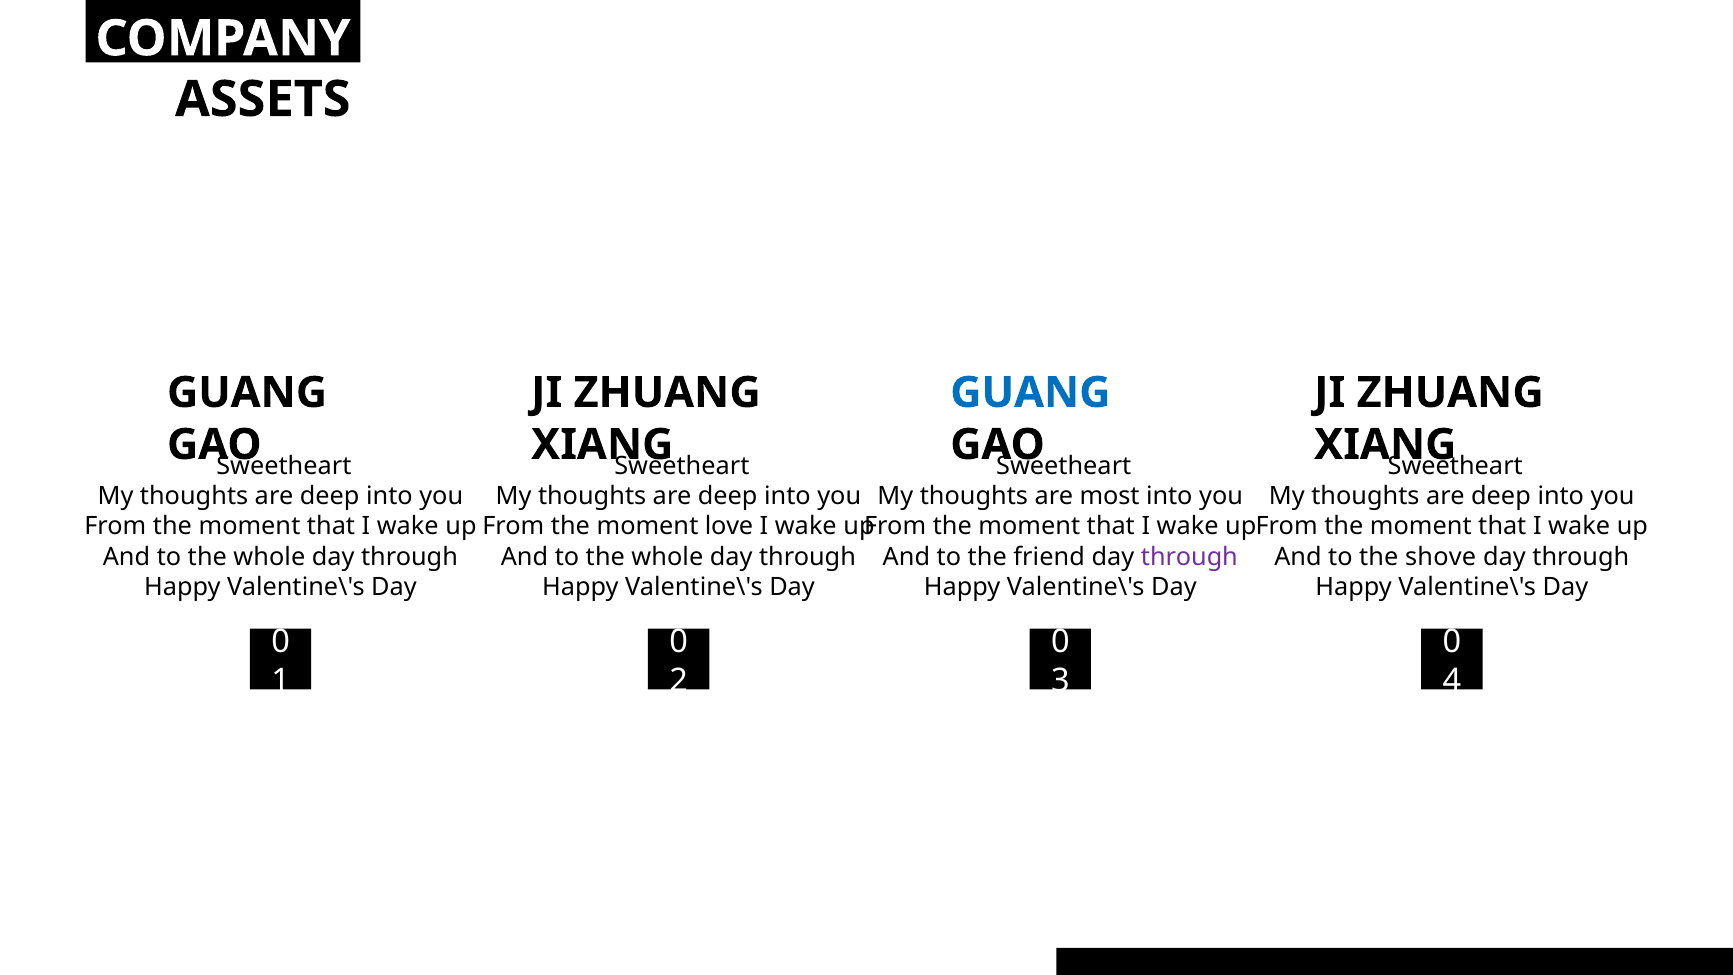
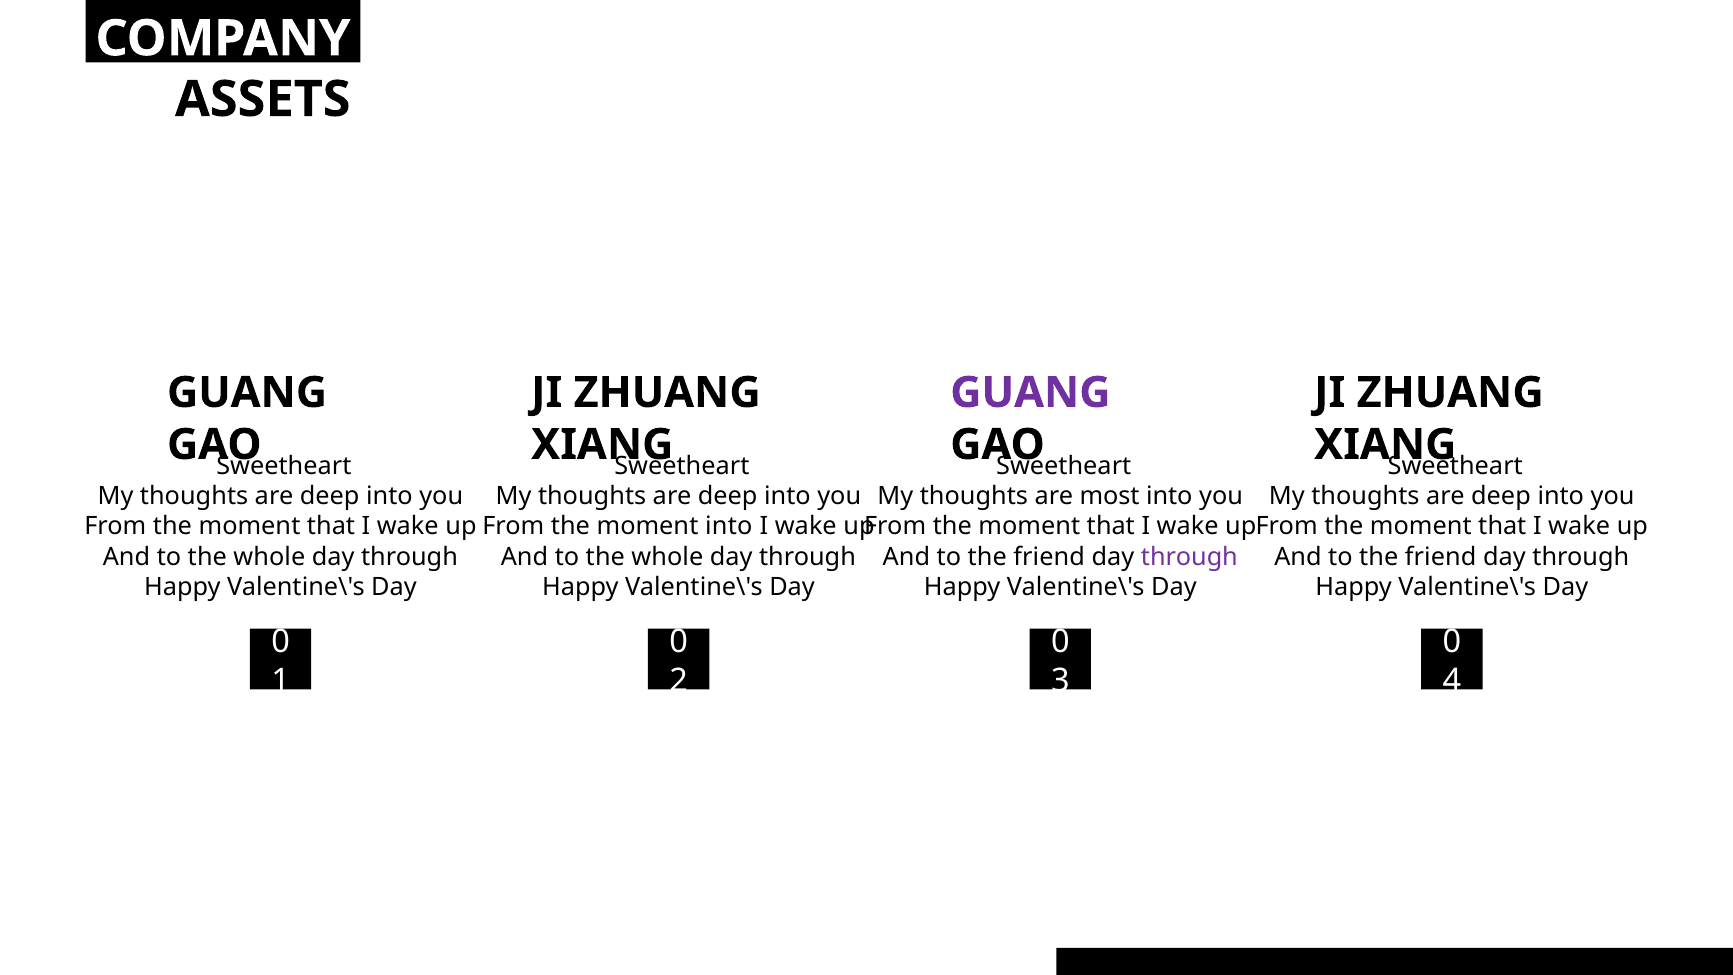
GUANG colour: blue -> purple (1030, 393)
moment love: love -> into (729, 526)
shove: shove -> friend (1441, 557)
